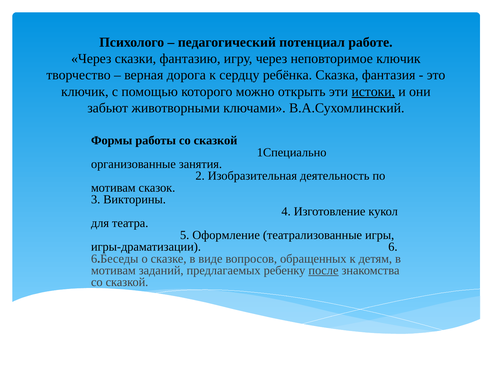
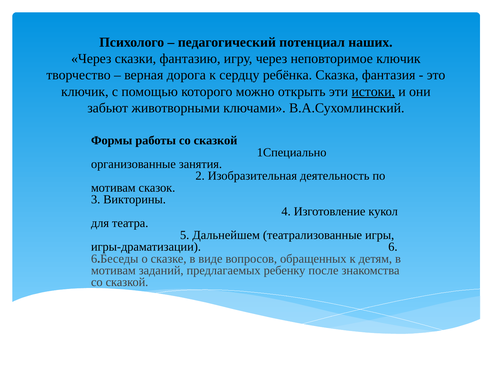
работе: работе -> наших (370, 42)
Оформление: Оформление -> Дальнейшем (226, 235)
после underline: present -> none (323, 270)
